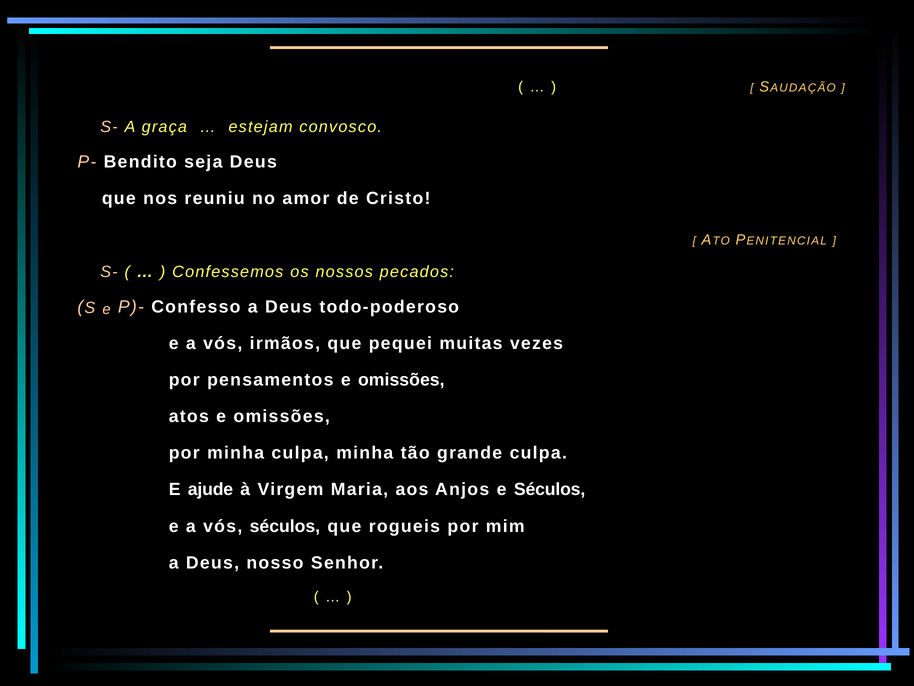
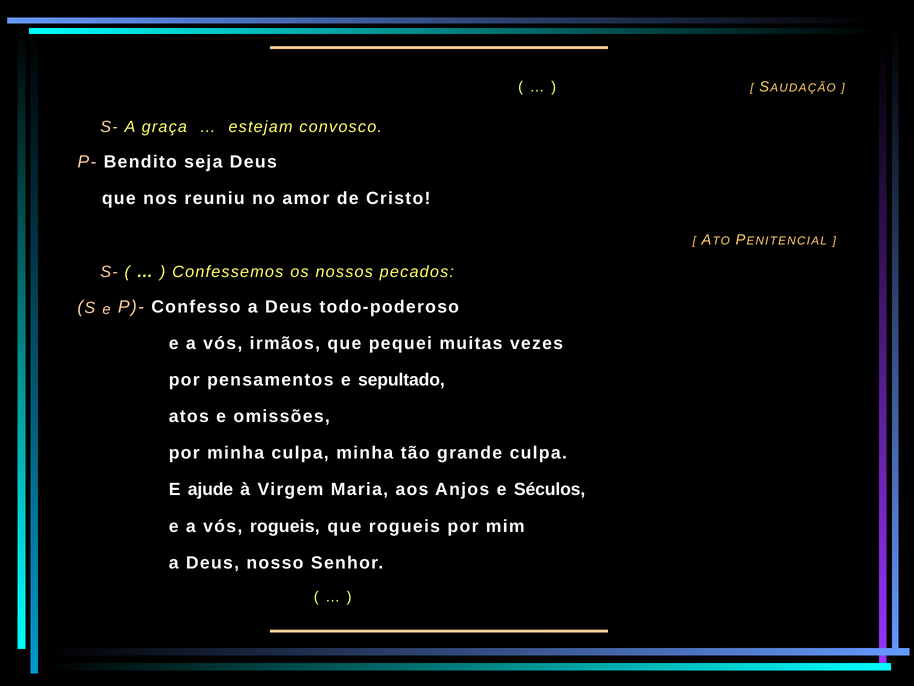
pensamentos e omissões: omissões -> sepultado (401, 380)
vós séculos: séculos -> rogueis (285, 526)
